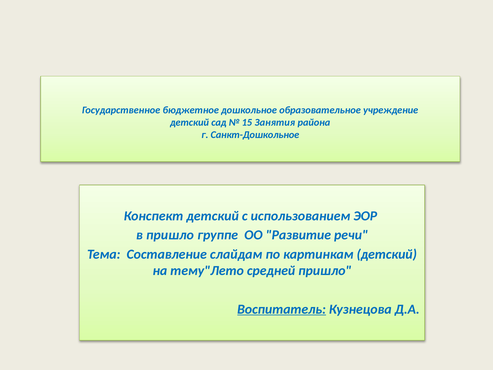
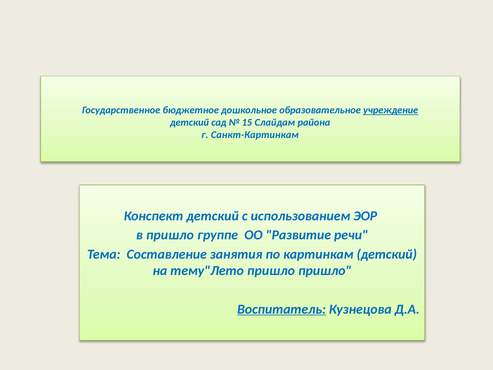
учреждение underline: none -> present (391, 110)
Занятия: Занятия -> Слайдам (275, 122)
Санкт-Дошкольное: Санкт-Дошкольное -> Санкт-Картинкам (255, 135)
слайдам: слайдам -> занятия (236, 254)
тему"Лето средней: средней -> пришло (271, 271)
